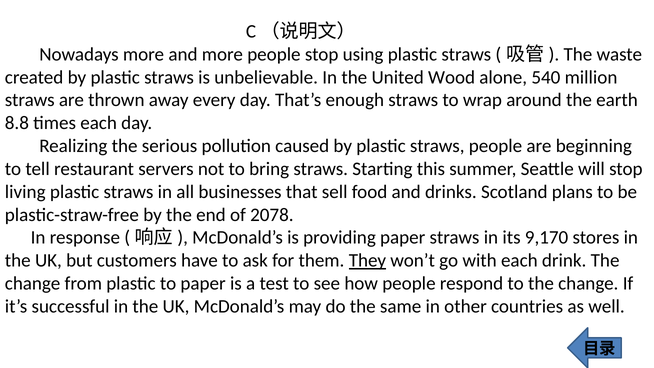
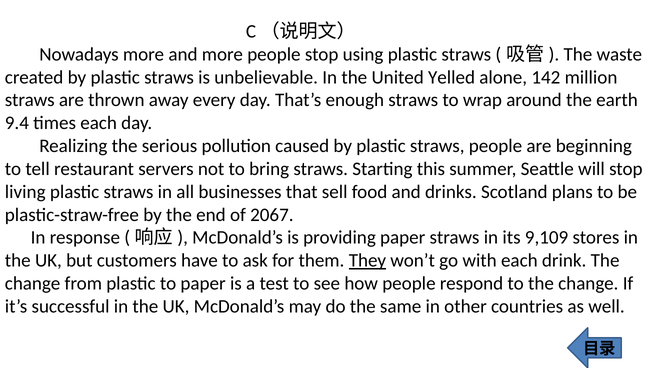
Wood: Wood -> Yelled (452, 77)
540: 540 -> 142 (546, 77)
8.8: 8.8 -> 9.4 (17, 123)
2078: 2078 -> 2067 (272, 215)
9,170: 9,170 -> 9,109 (547, 238)
